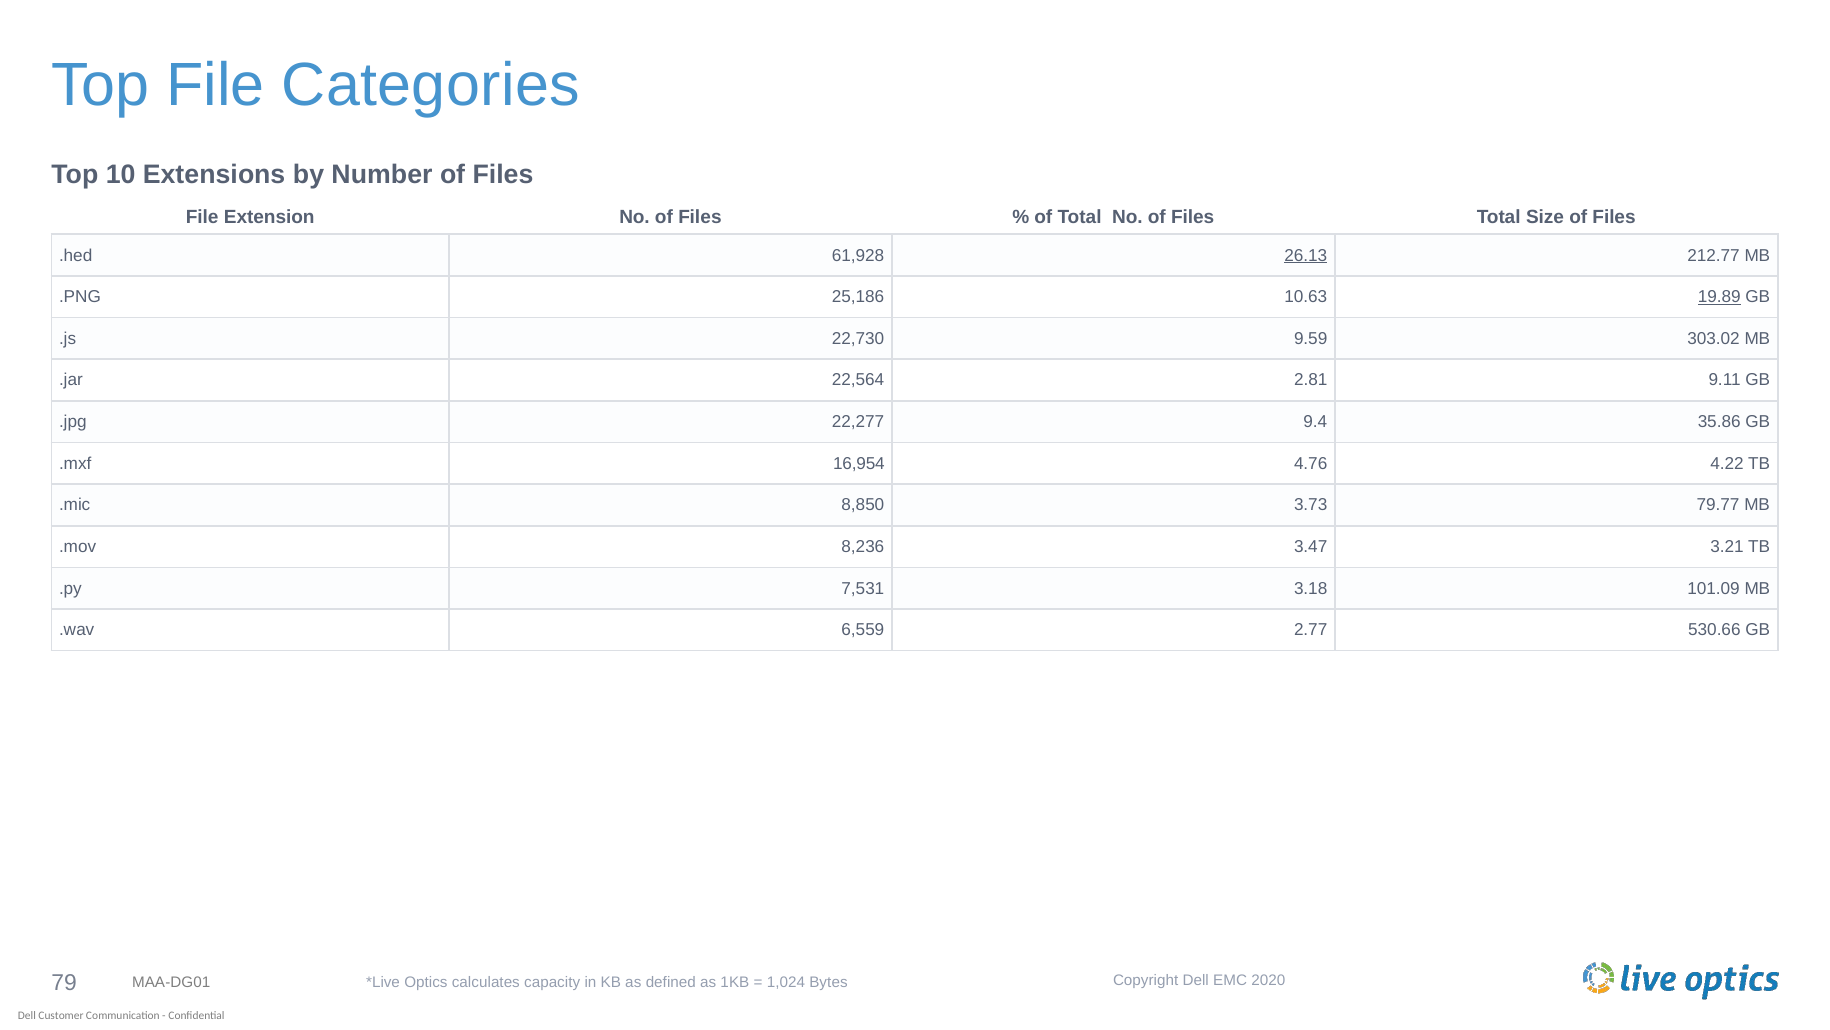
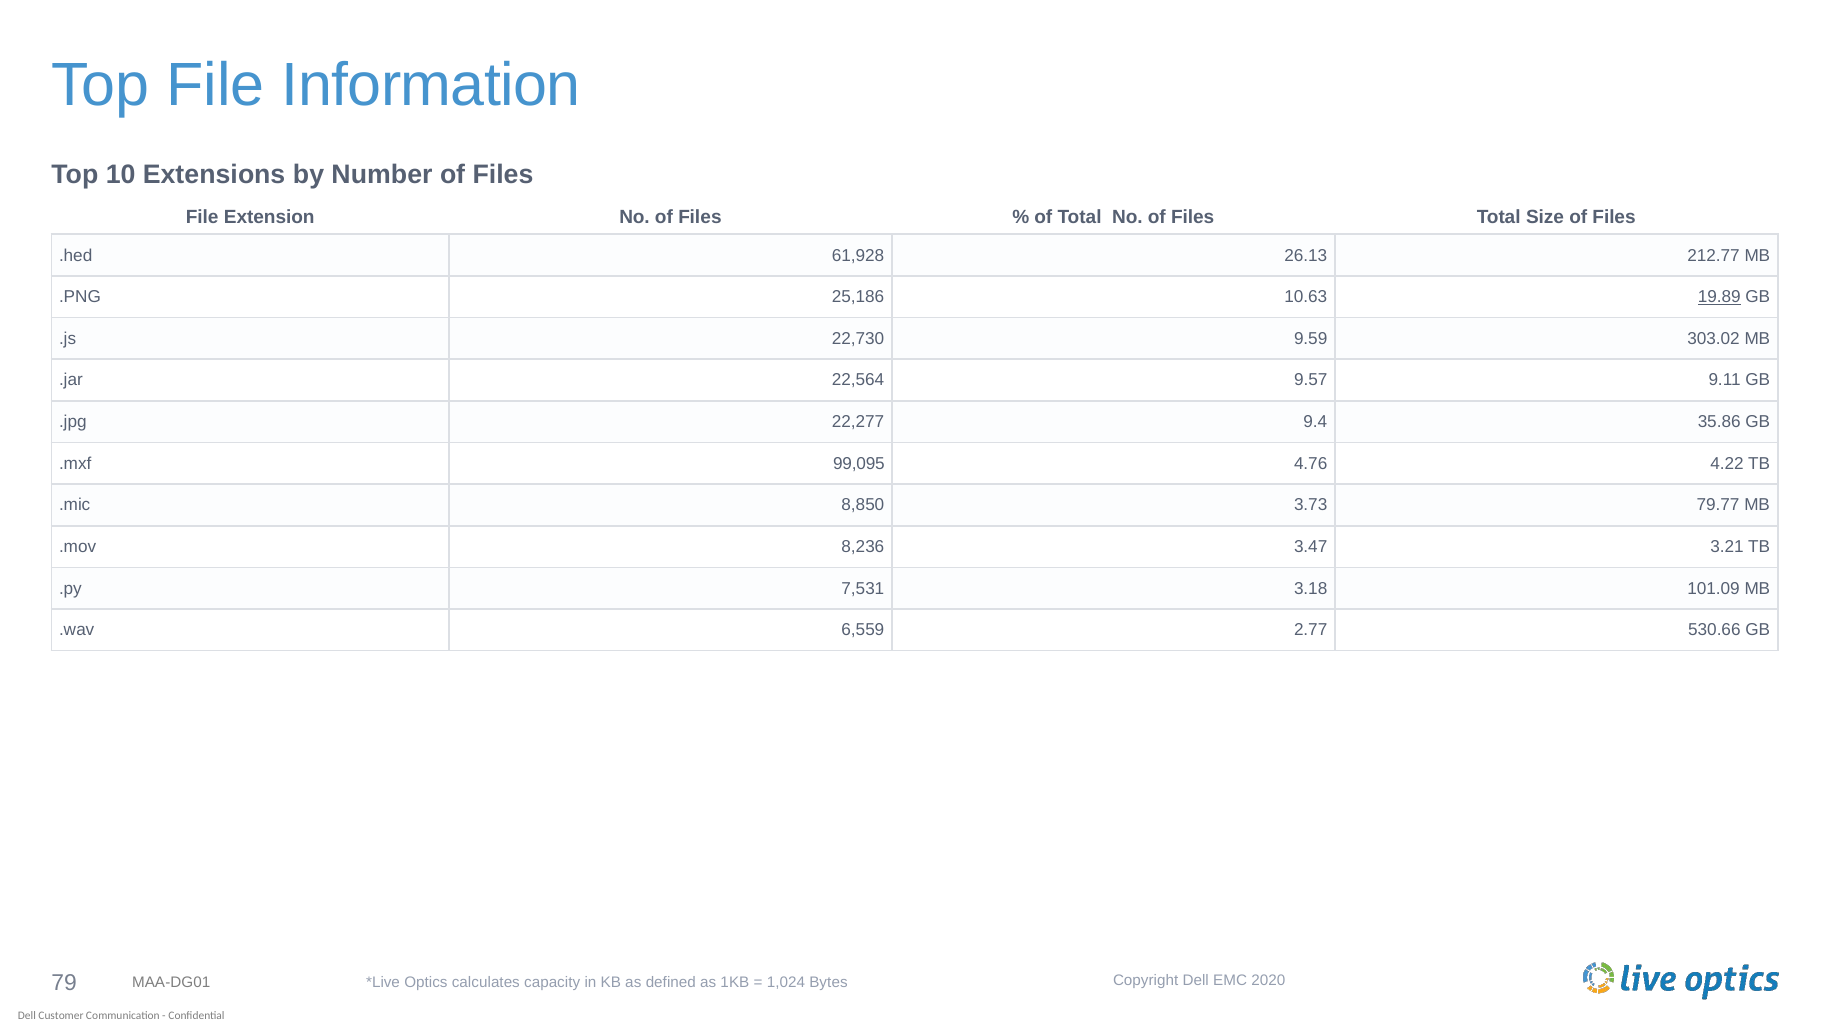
Categories: Categories -> Information (431, 85)
26.13 underline: present -> none (1306, 255)
2.81: 2.81 -> 9.57 (1311, 380)
16,954: 16,954 -> 99,095 (859, 463)
